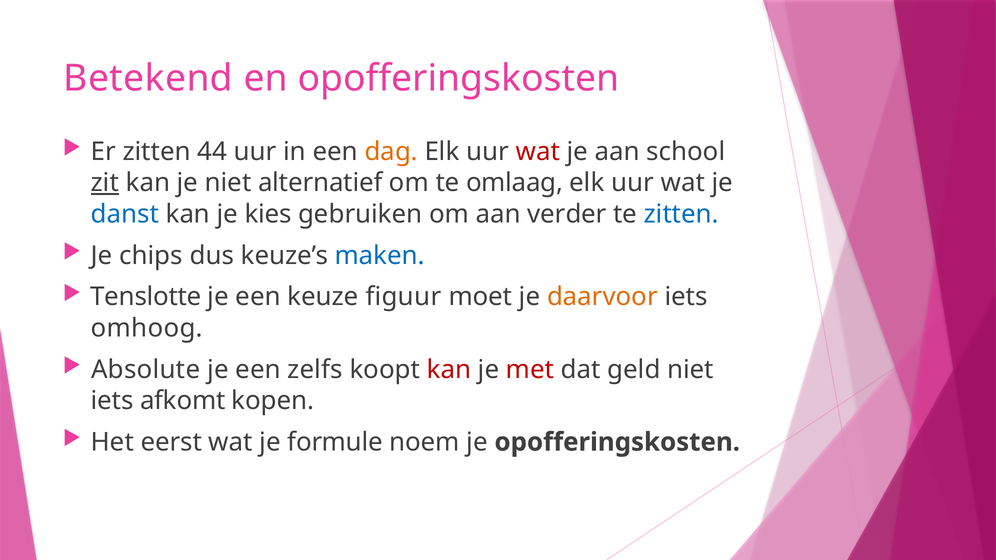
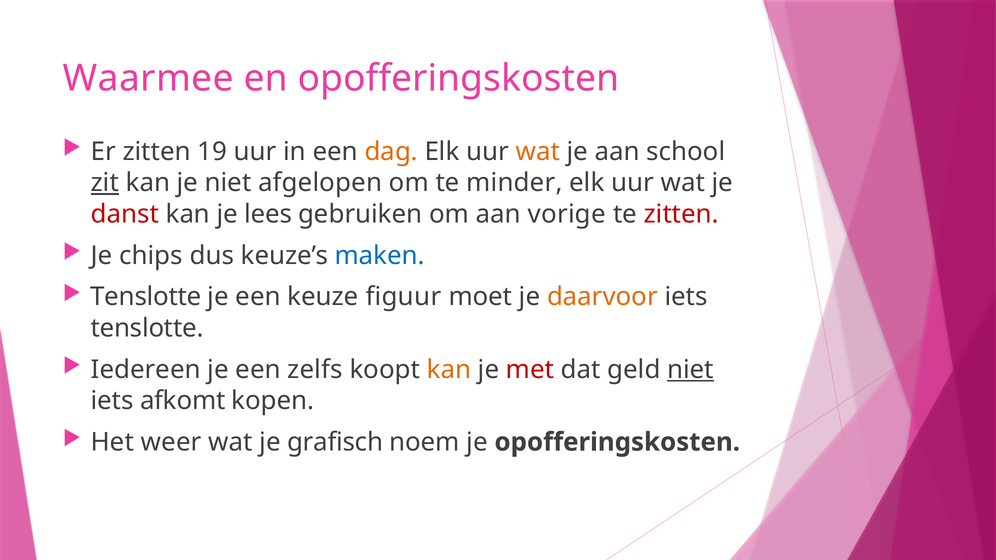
Betekend: Betekend -> Waarmee (148, 79)
44: 44 -> 19 (212, 152)
wat colour: red -> orange (538, 152)
alternatief: alternatief -> afgelopen (320, 183)
omlaag: omlaag -> minder (514, 183)
danst colour: blue -> red (125, 214)
kies: kies -> lees (268, 214)
verder: verder -> vorige (567, 214)
zitten colour: blue -> red (681, 214)
omhoog: omhoog -> tenslotte (147, 328)
Absolute: Absolute -> Iedereen (146, 370)
kan colour: red -> orange (449, 370)
niet underline: none -> present (691, 370)
eerst: eerst -> weer (171, 442)
formule: formule -> grafisch (335, 442)
